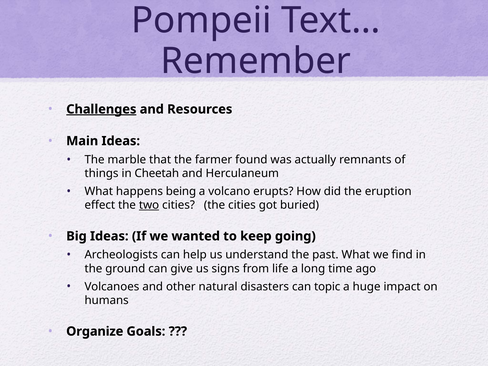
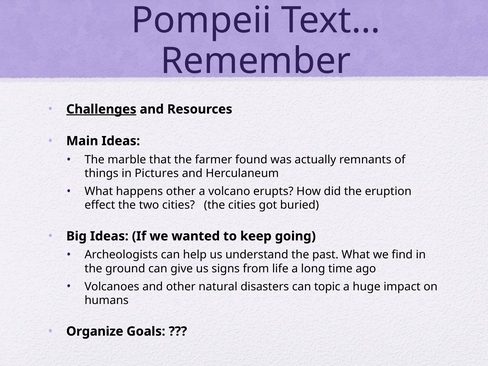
Cheetah: Cheetah -> Pictures (157, 173)
happens being: being -> other (181, 191)
two underline: present -> none (149, 205)
